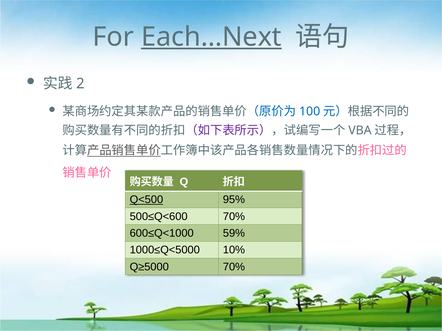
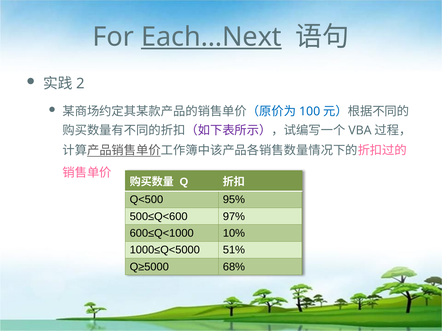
Q<500 underline: present -> none (146, 200)
500≤Q<600 70%: 70% -> 97% (234, 217)
59%: 59% -> 10% (234, 234)
10%: 10% -> 51% (234, 250)
Q≥5000 70%: 70% -> 68% (234, 267)
